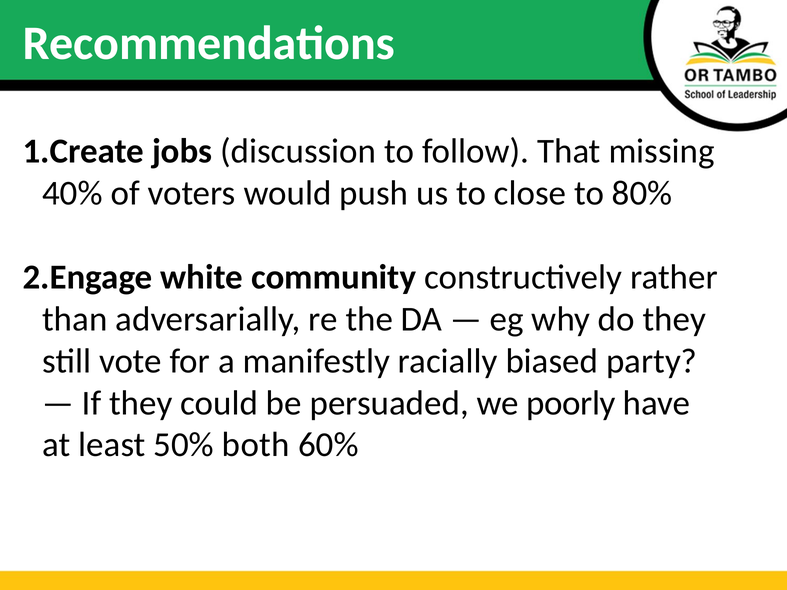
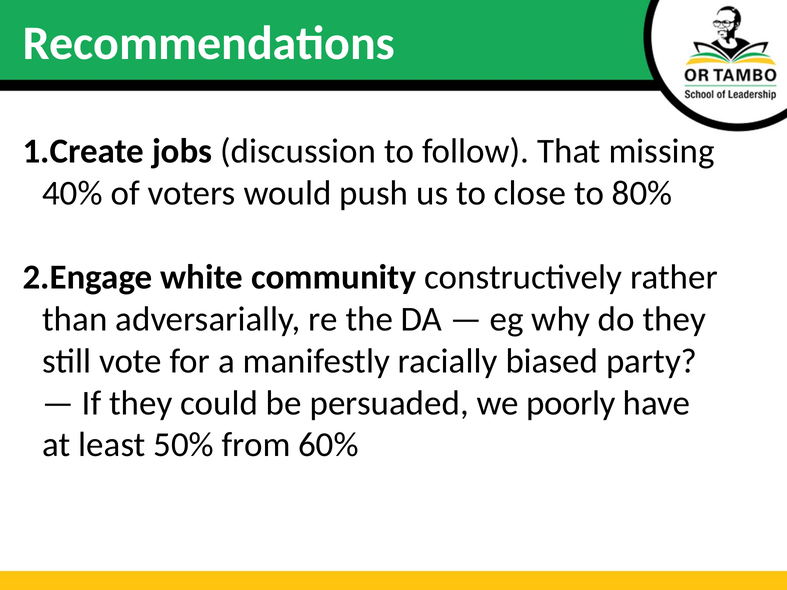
both: both -> from (256, 445)
